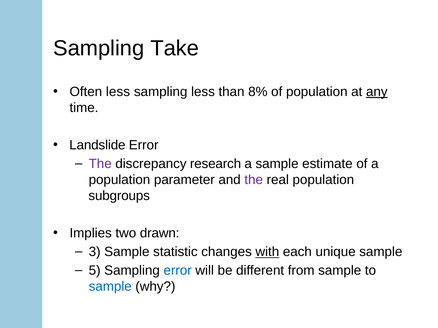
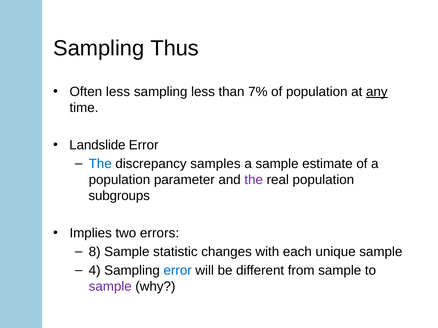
Take: Take -> Thus (175, 48)
8%: 8% -> 7% (258, 92)
The colour: purple -> blue (100, 164)
research: research -> samples (215, 164)
drawn: drawn -> errors (160, 234)
3: 3 -> 8 (95, 252)
with underline: present -> none (267, 252)
5: 5 -> 4 (95, 271)
sample colour: blue -> purple (110, 287)
